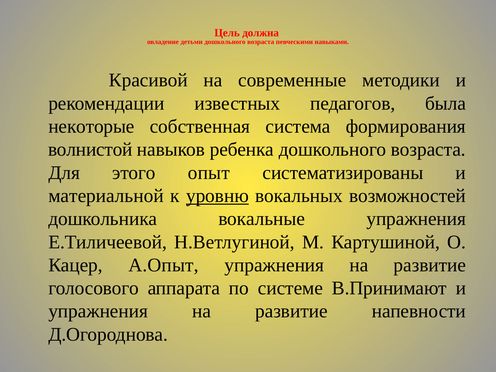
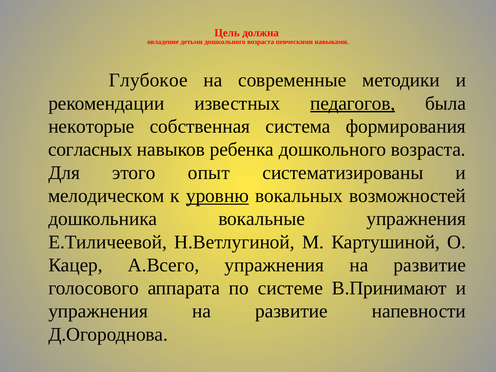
Красивой: Красивой -> Глубокое (148, 80)
педагогов underline: none -> present (353, 103)
волнистой: волнистой -> согласных (90, 150)
материальной: материальной -> мелодическом (106, 196)
А.Опыт: А.Опыт -> А.Всего (164, 265)
